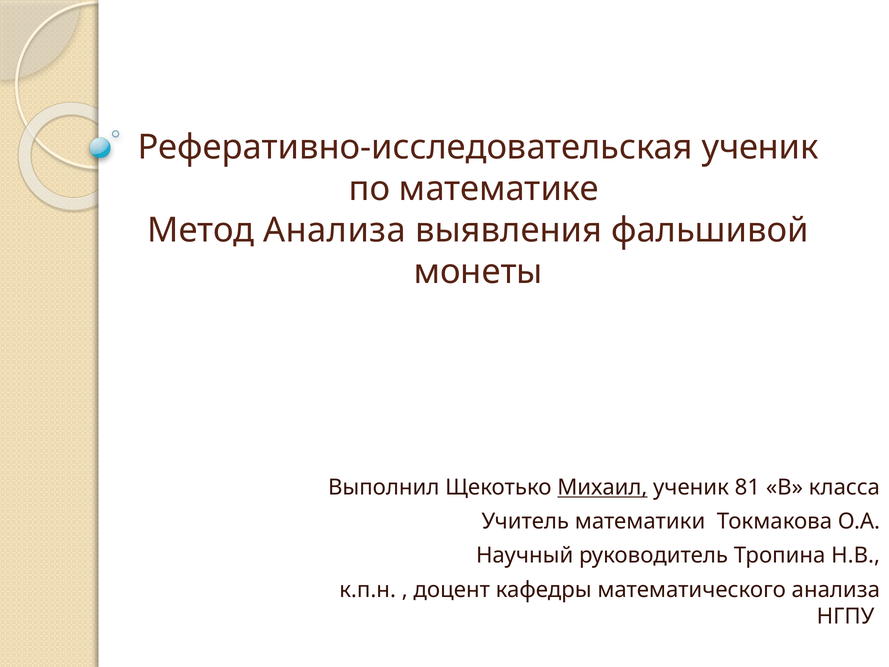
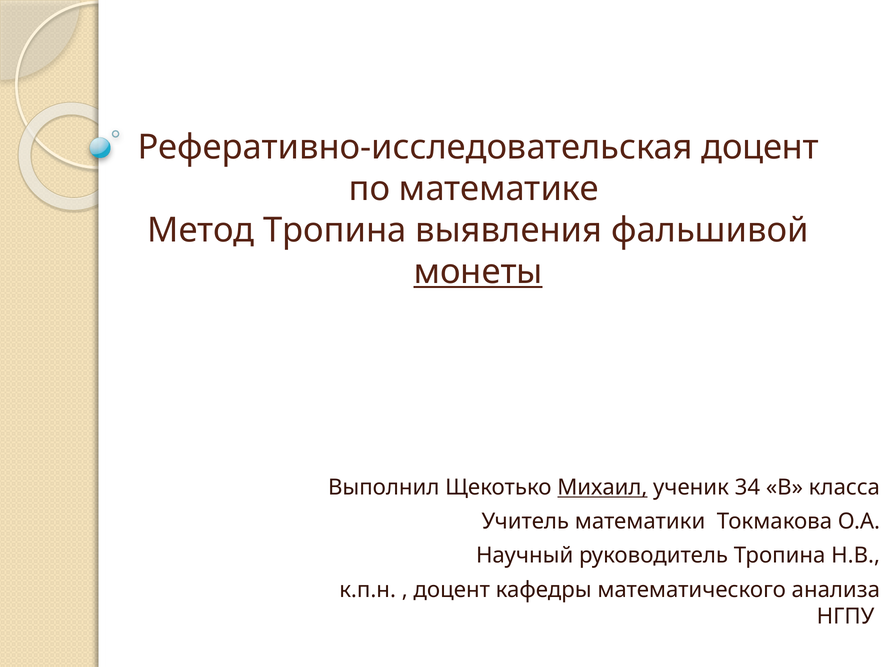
Реферативно-исследовательская ученик: ученик -> доцент (760, 147)
Метод Анализа: Анализа -> Тропина (335, 230)
монеты underline: none -> present (478, 272)
81: 81 -> 34 (747, 487)
